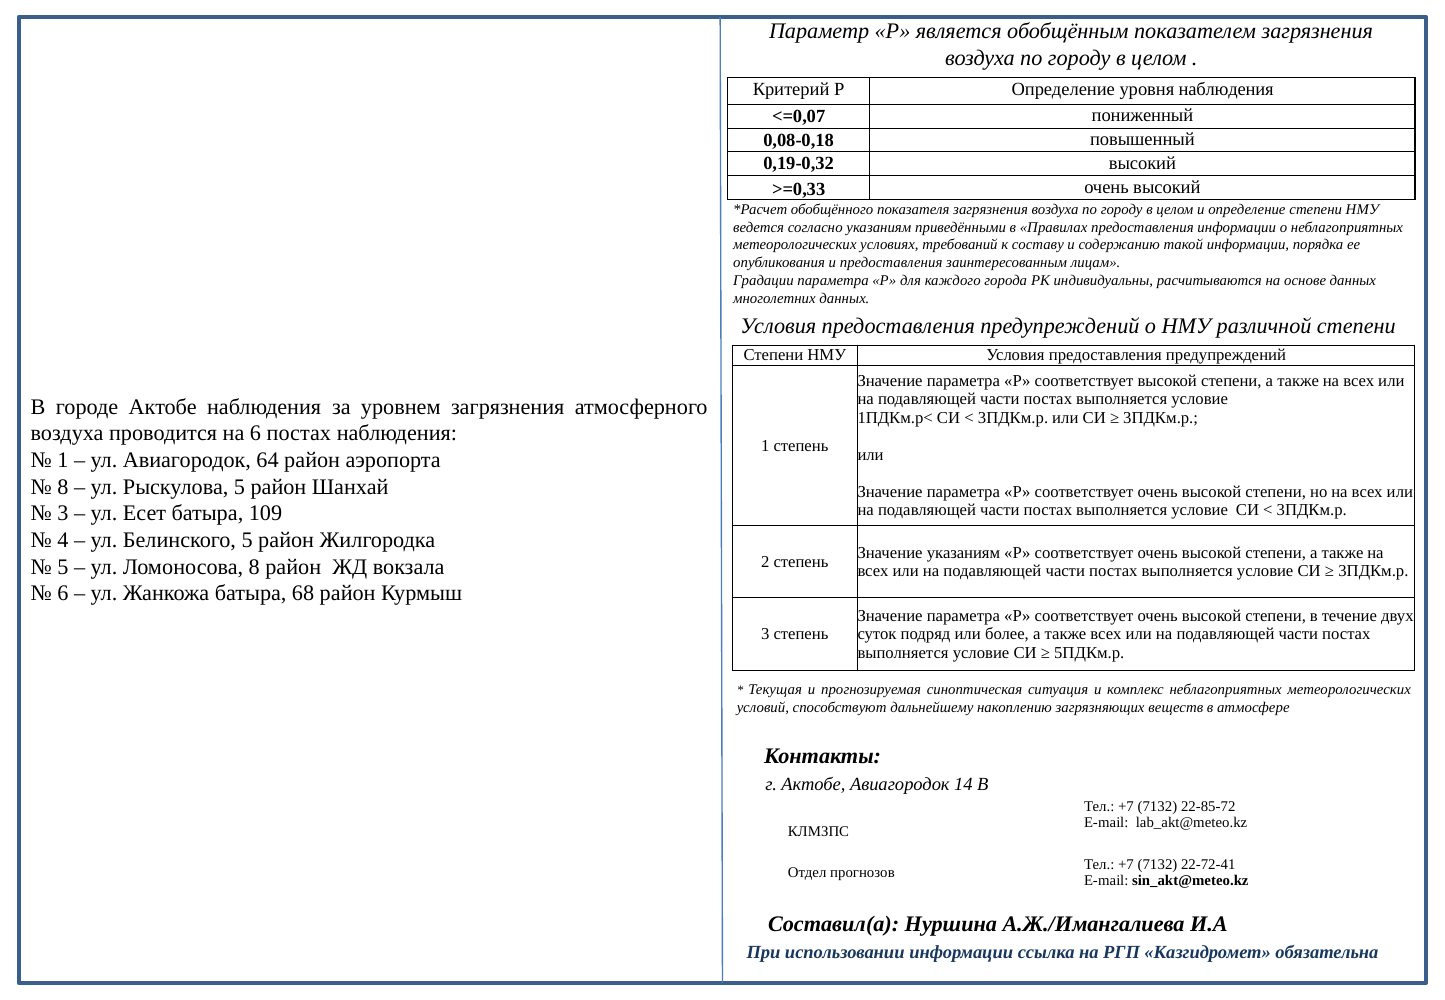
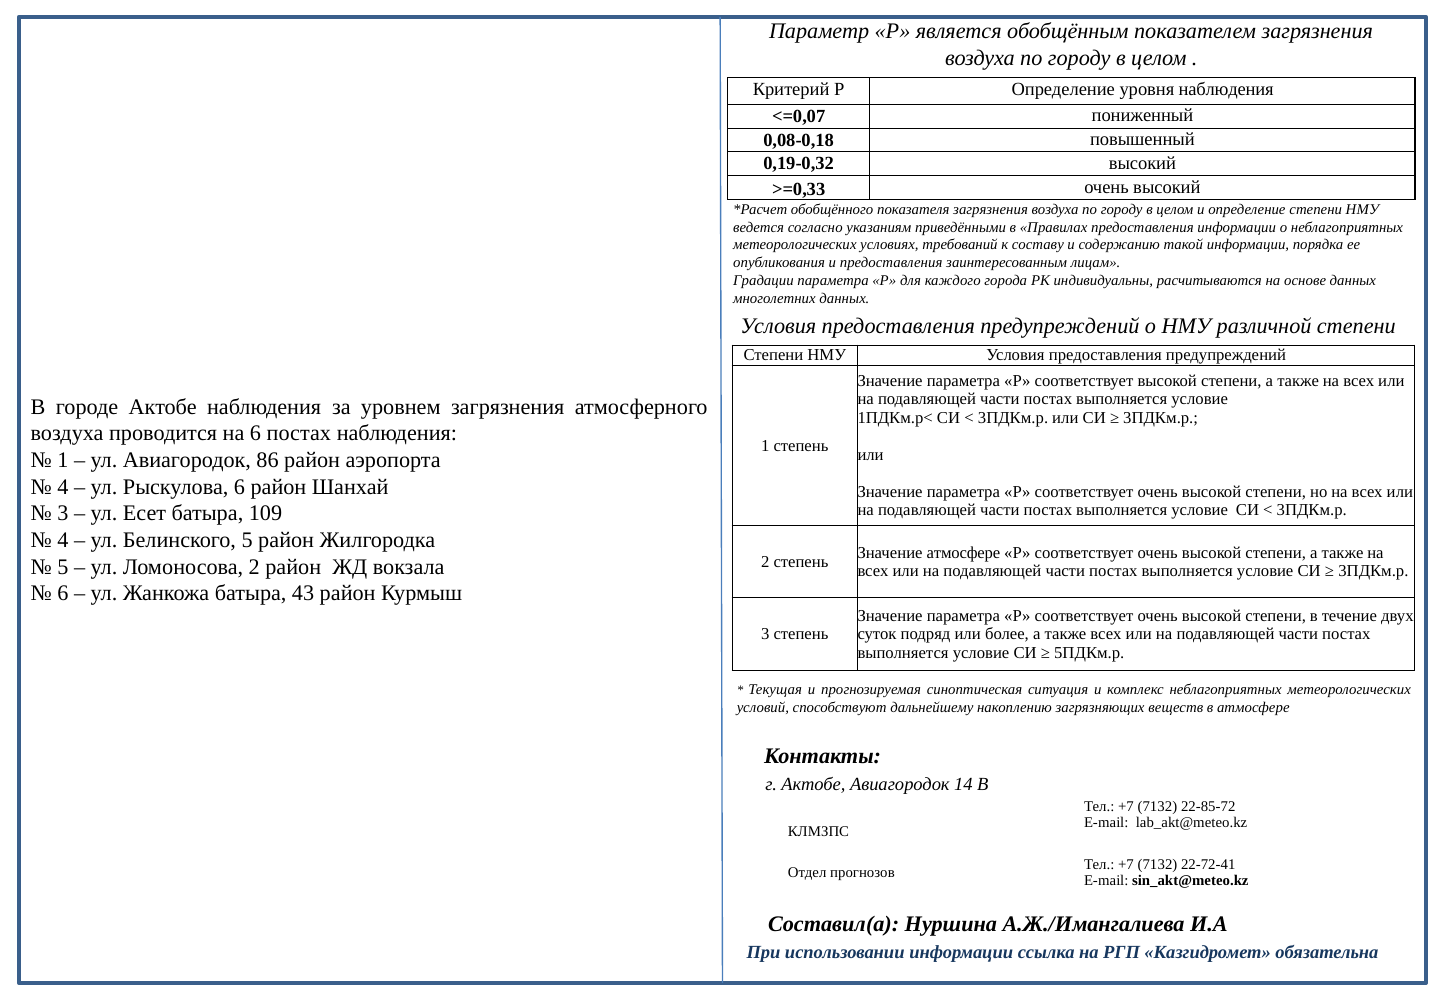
64: 64 -> 86 (268, 460)
8: 8 -> 4 (63, 487)
Рыскулова 5: 5 -> 6 (239, 487)
Значение указаниям: указаниям -> атмосфере (963, 553)
Ломоносова 8: 8 -> 2 (254, 567)
68: 68 -> 43 (303, 594)
